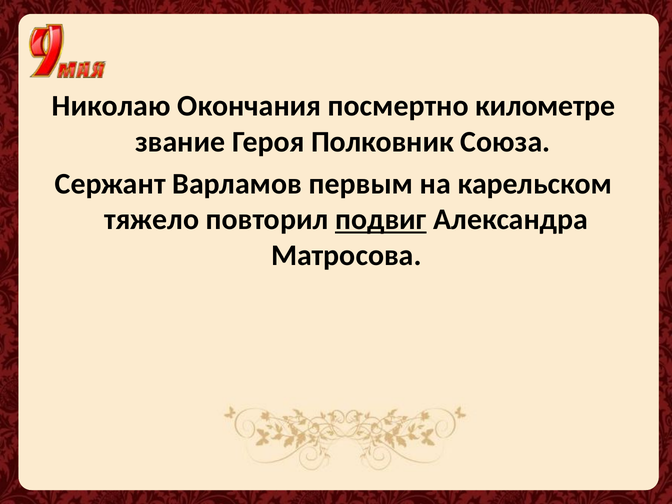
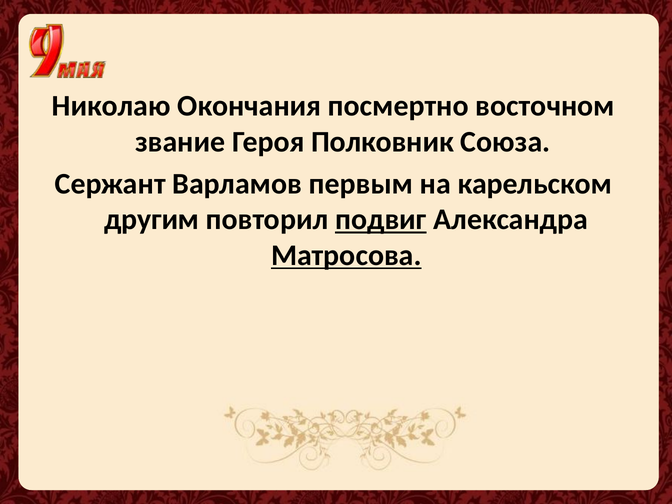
километре: километре -> восточном (545, 106)
тяжело: тяжело -> другим (152, 220)
Матросова underline: none -> present (346, 255)
